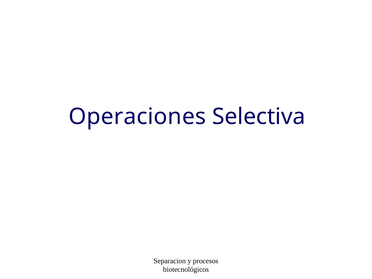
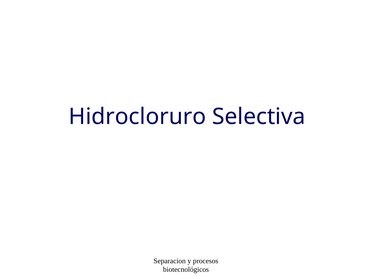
Operaciones: Operaciones -> Hidrocloruro (137, 117)
